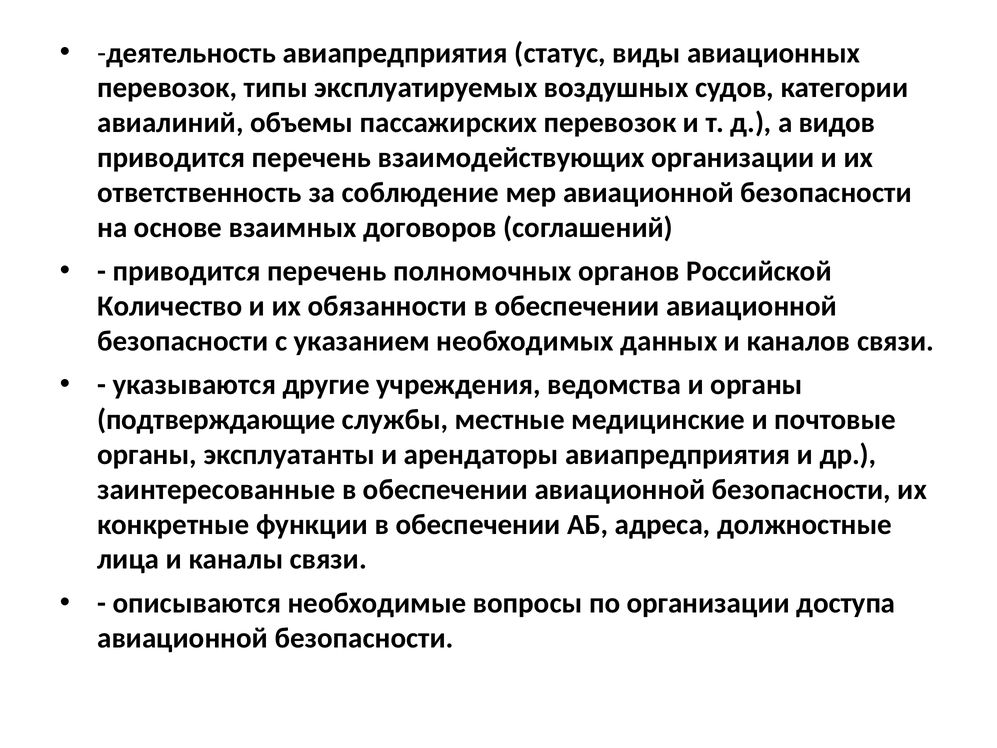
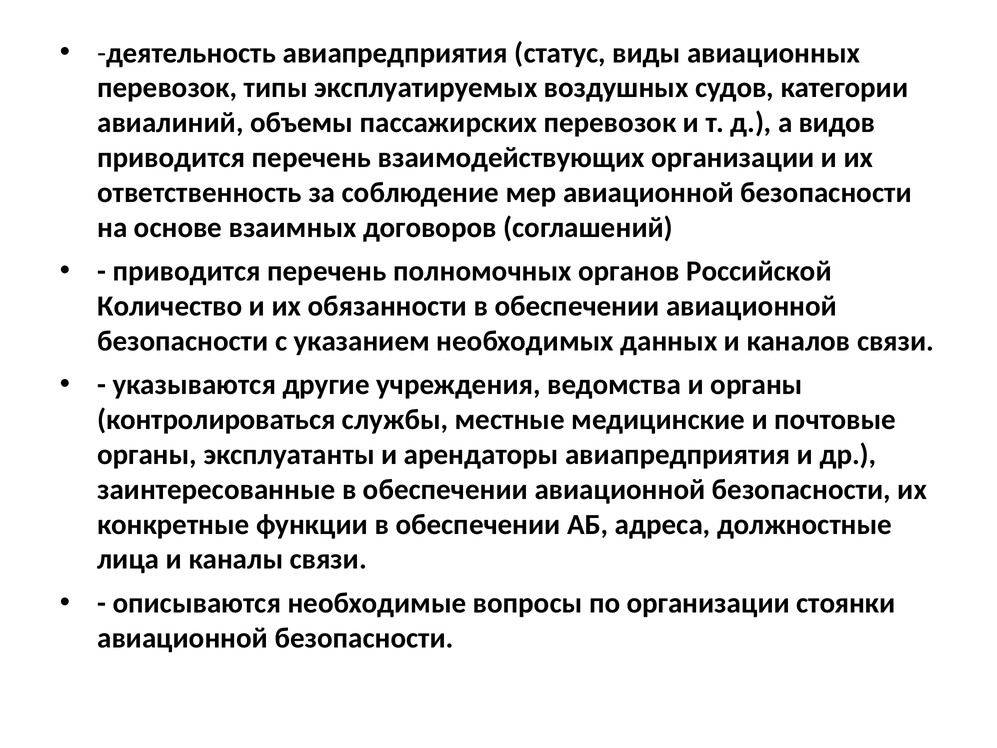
подтверждающие: подтверждающие -> контролироваться (216, 420)
доступа: доступа -> стоянки (846, 603)
